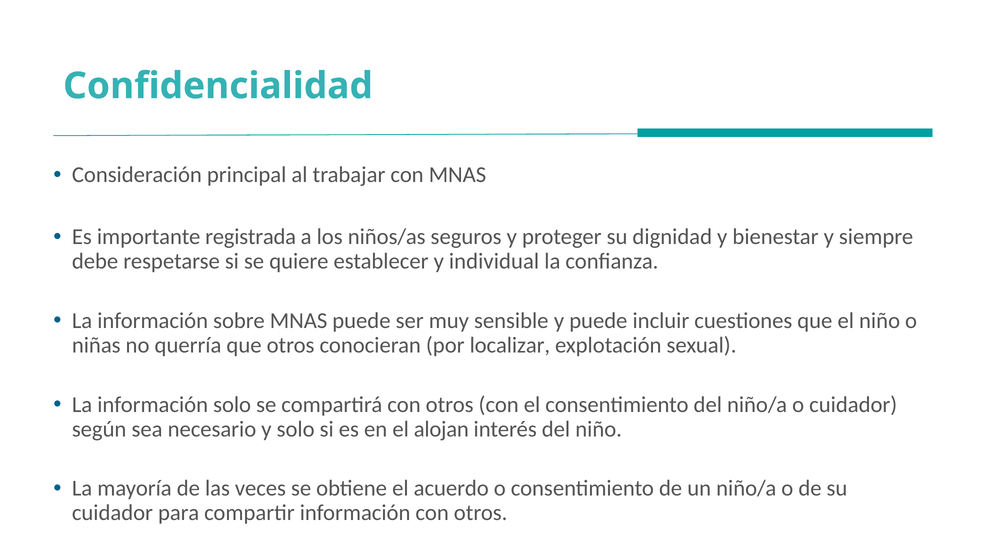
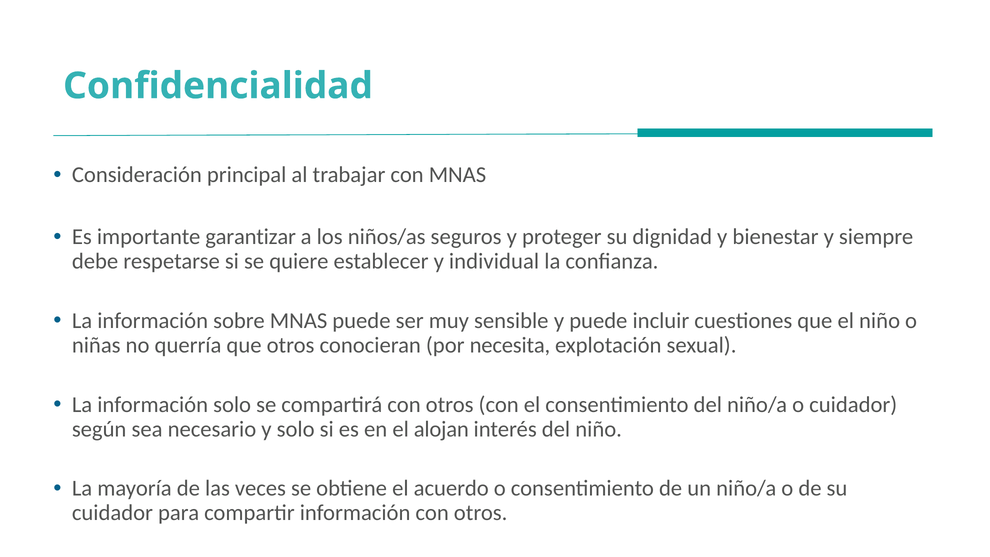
registrada: registrada -> garantizar (251, 237)
localizar: localizar -> necesita (510, 345)
